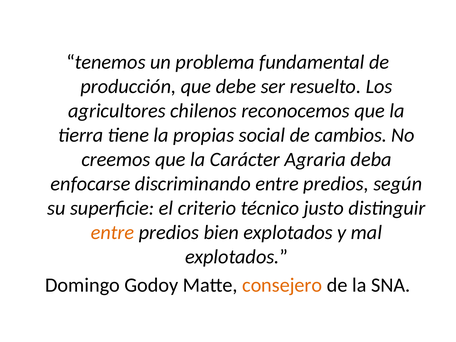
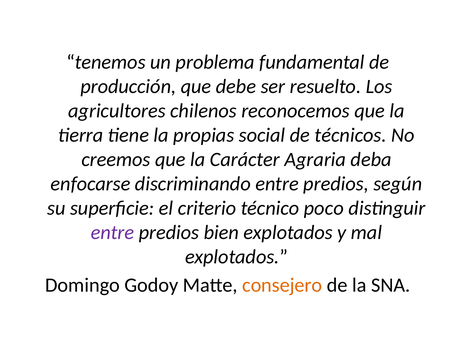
cambios: cambios -> técnicos (351, 135)
justo: justo -> poco (324, 208)
entre colour: orange -> purple (113, 232)
